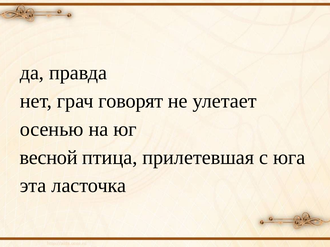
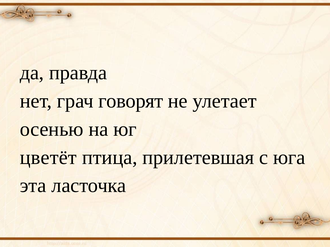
весной: весной -> цветёт (48, 158)
